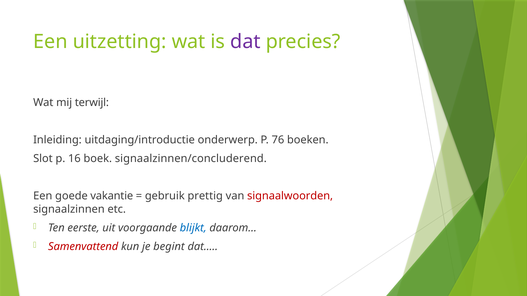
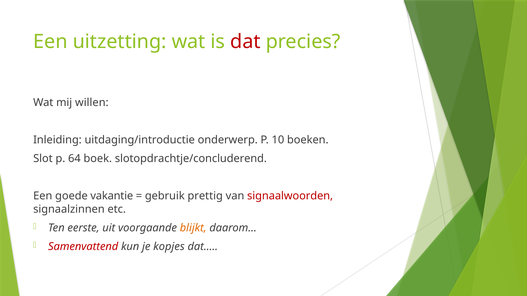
dat colour: purple -> red (245, 42)
terwijl: terwijl -> willen (92, 103)
76: 76 -> 10 (278, 140)
16: 16 -> 64 (74, 159)
signaalzinnen/concluderend: signaalzinnen/concluderend -> slotopdrachtje/concluderend (191, 159)
blijkt colour: blue -> orange (193, 228)
begint: begint -> kopjes (169, 247)
